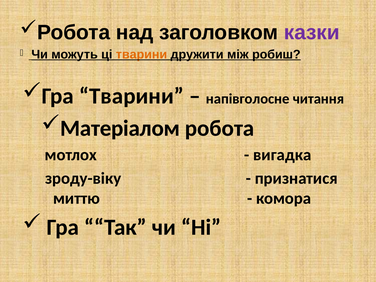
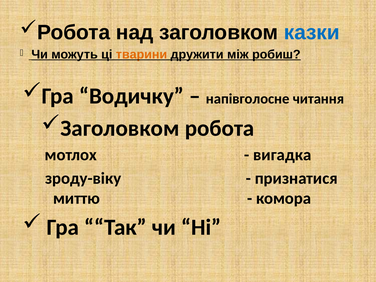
казки colour: purple -> blue (312, 32)
Гра Тварини: Тварини -> Водичку (131, 96)
Матеріалом: Матеріалом -> Заголовком (120, 128)
